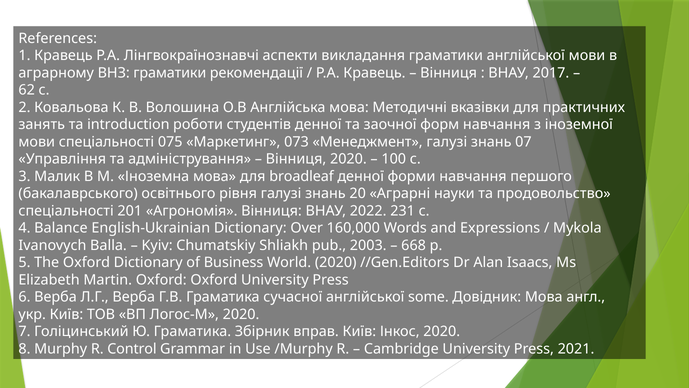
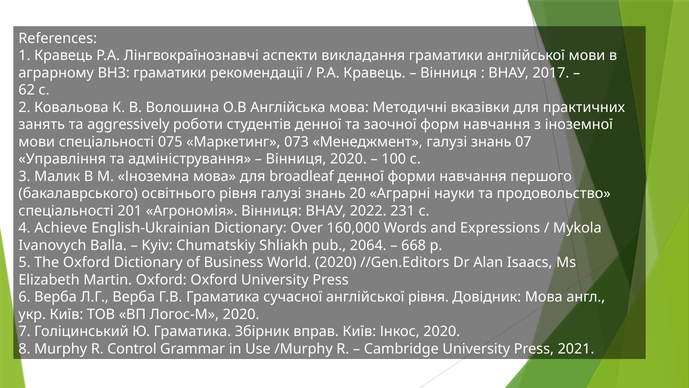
introduction: introduction -> aggressively (128, 124)
Balance: Balance -> Achieve (61, 228)
2003: 2003 -> 2064 (368, 245)
англійської some: some -> рівня (428, 297)
